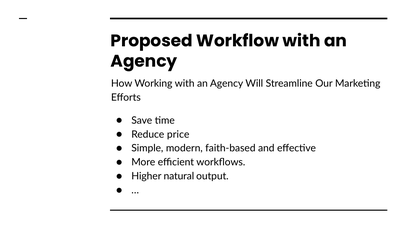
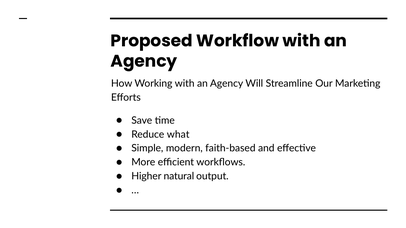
price: price -> what (178, 135)
